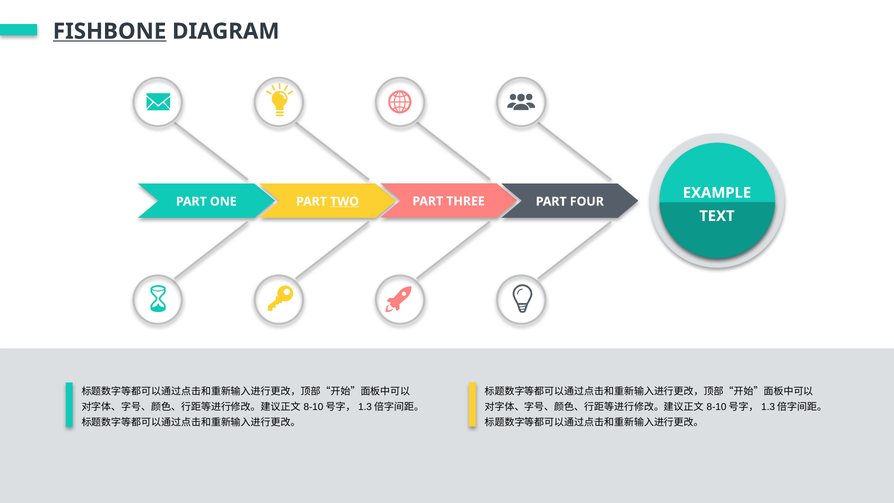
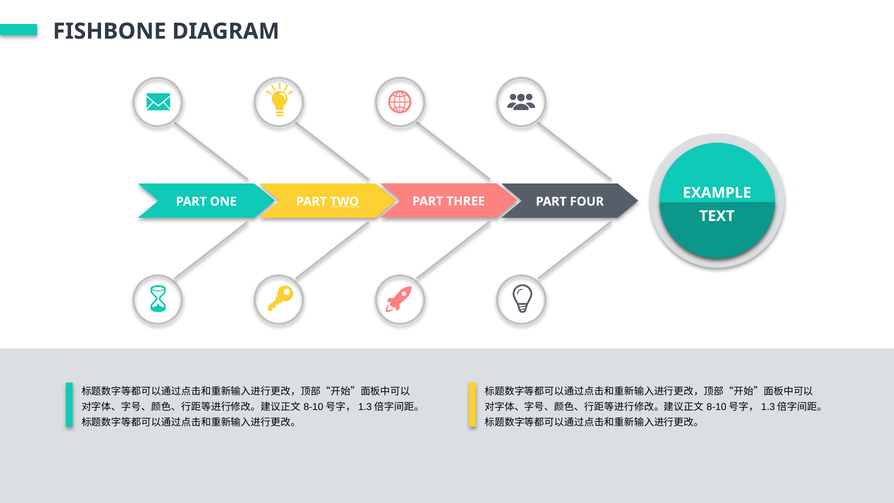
FISHBONE underline: present -> none (110, 31)
